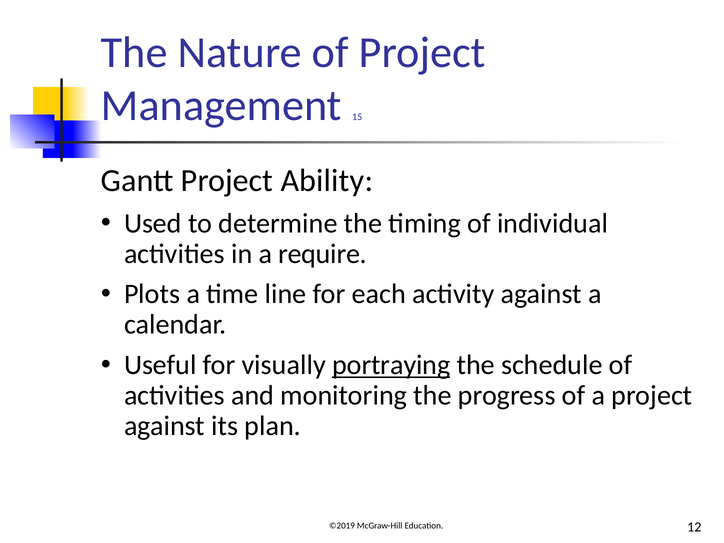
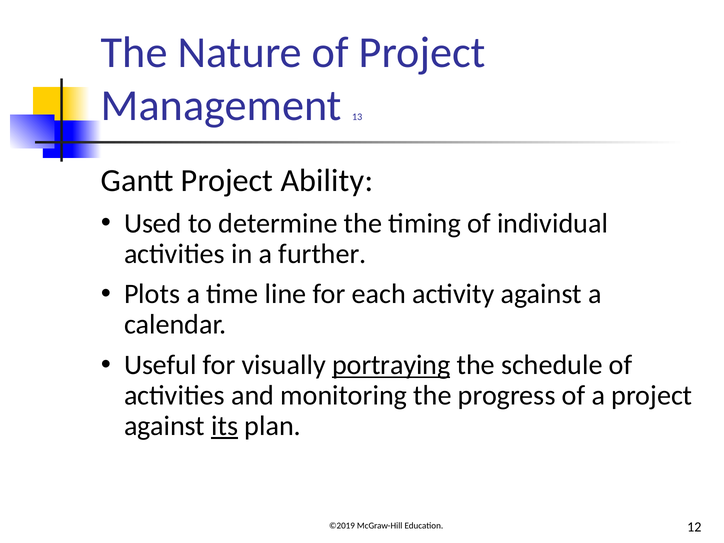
15: 15 -> 13 (357, 117)
require: require -> further (322, 254)
its underline: none -> present (225, 426)
